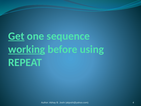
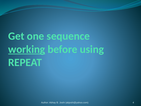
Get underline: present -> none (16, 36)
